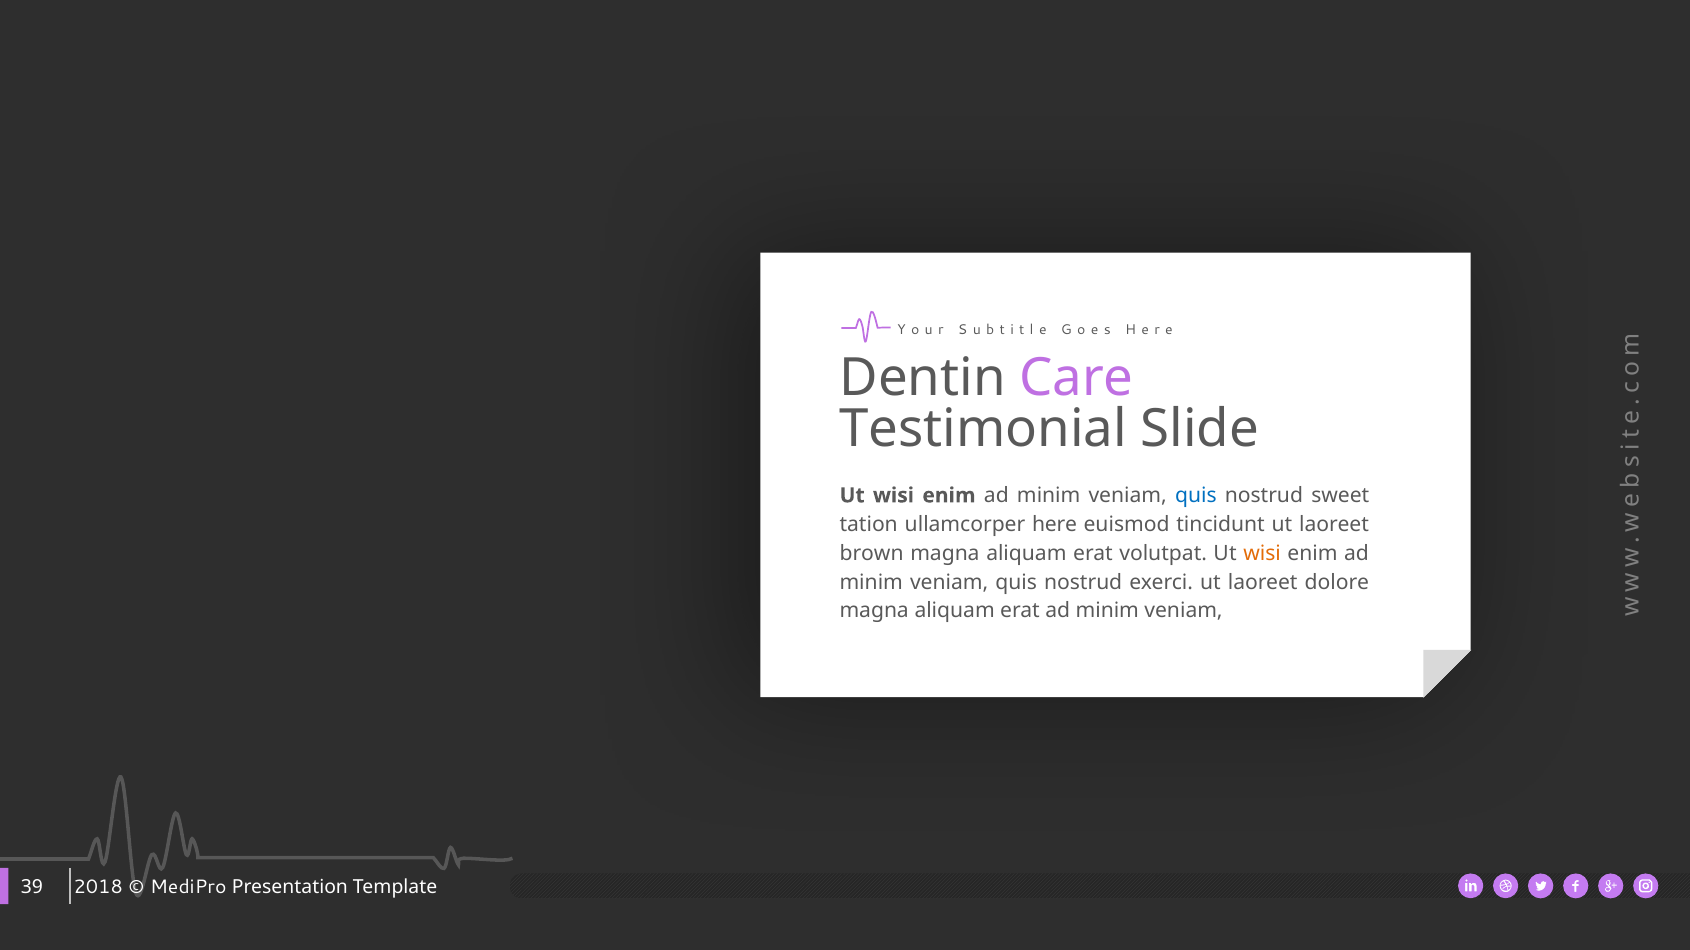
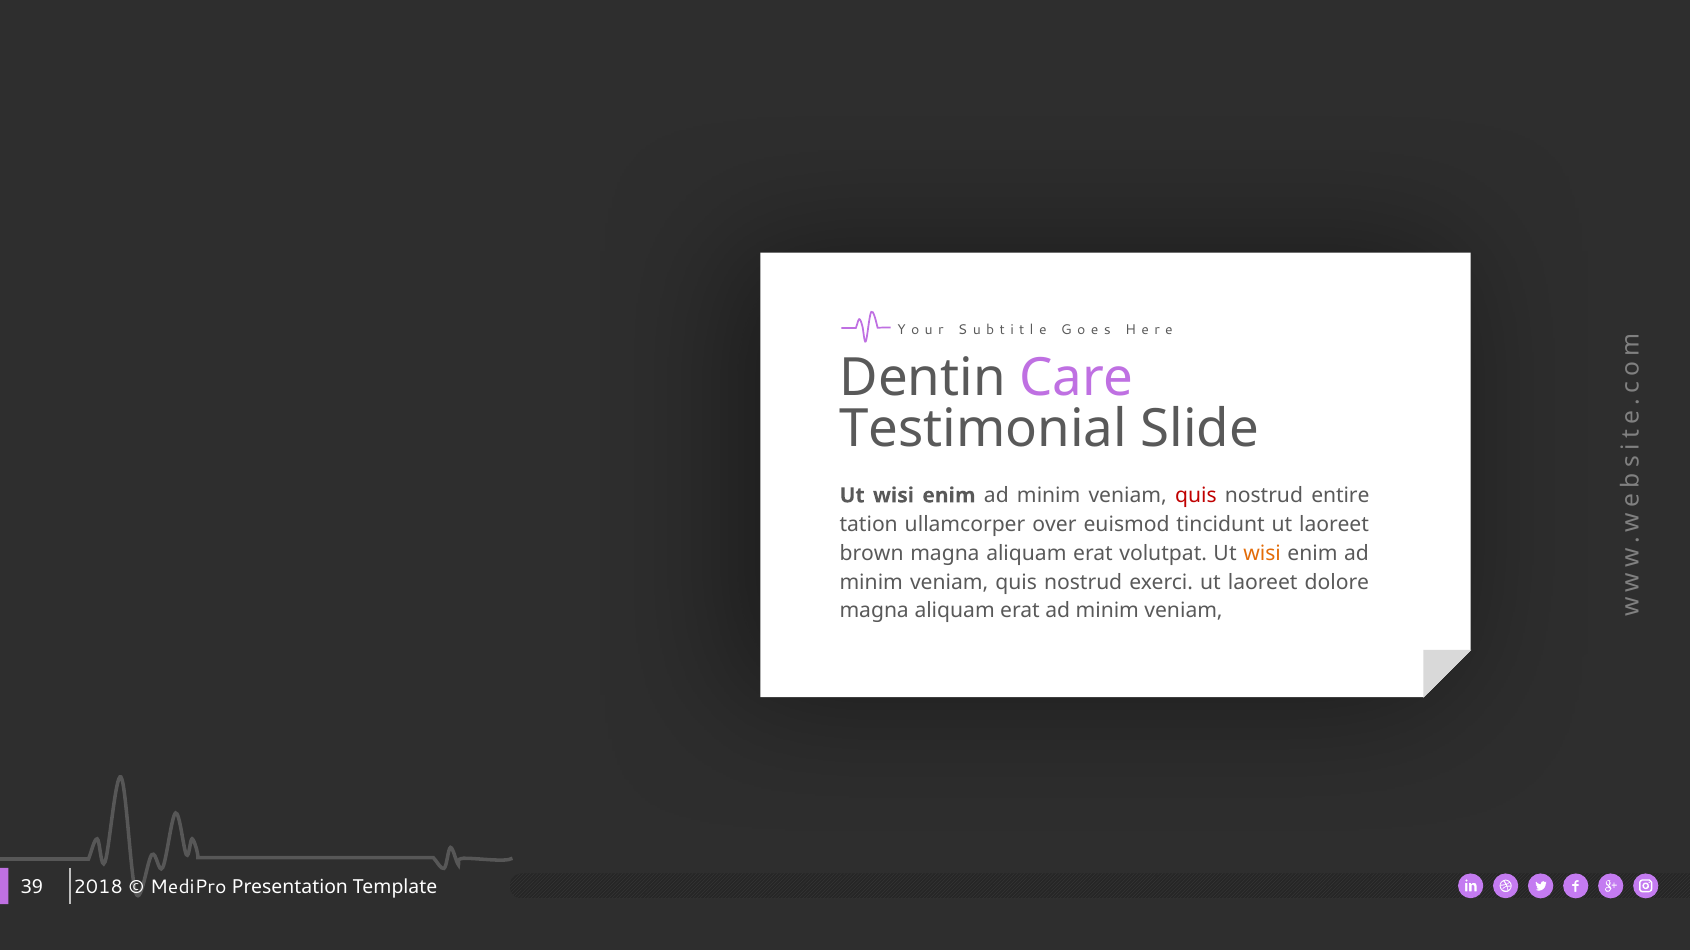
quis colour: blue -> red (1196, 496)
sweet: sweet -> entire (1340, 496)
here: here -> over (1054, 525)
